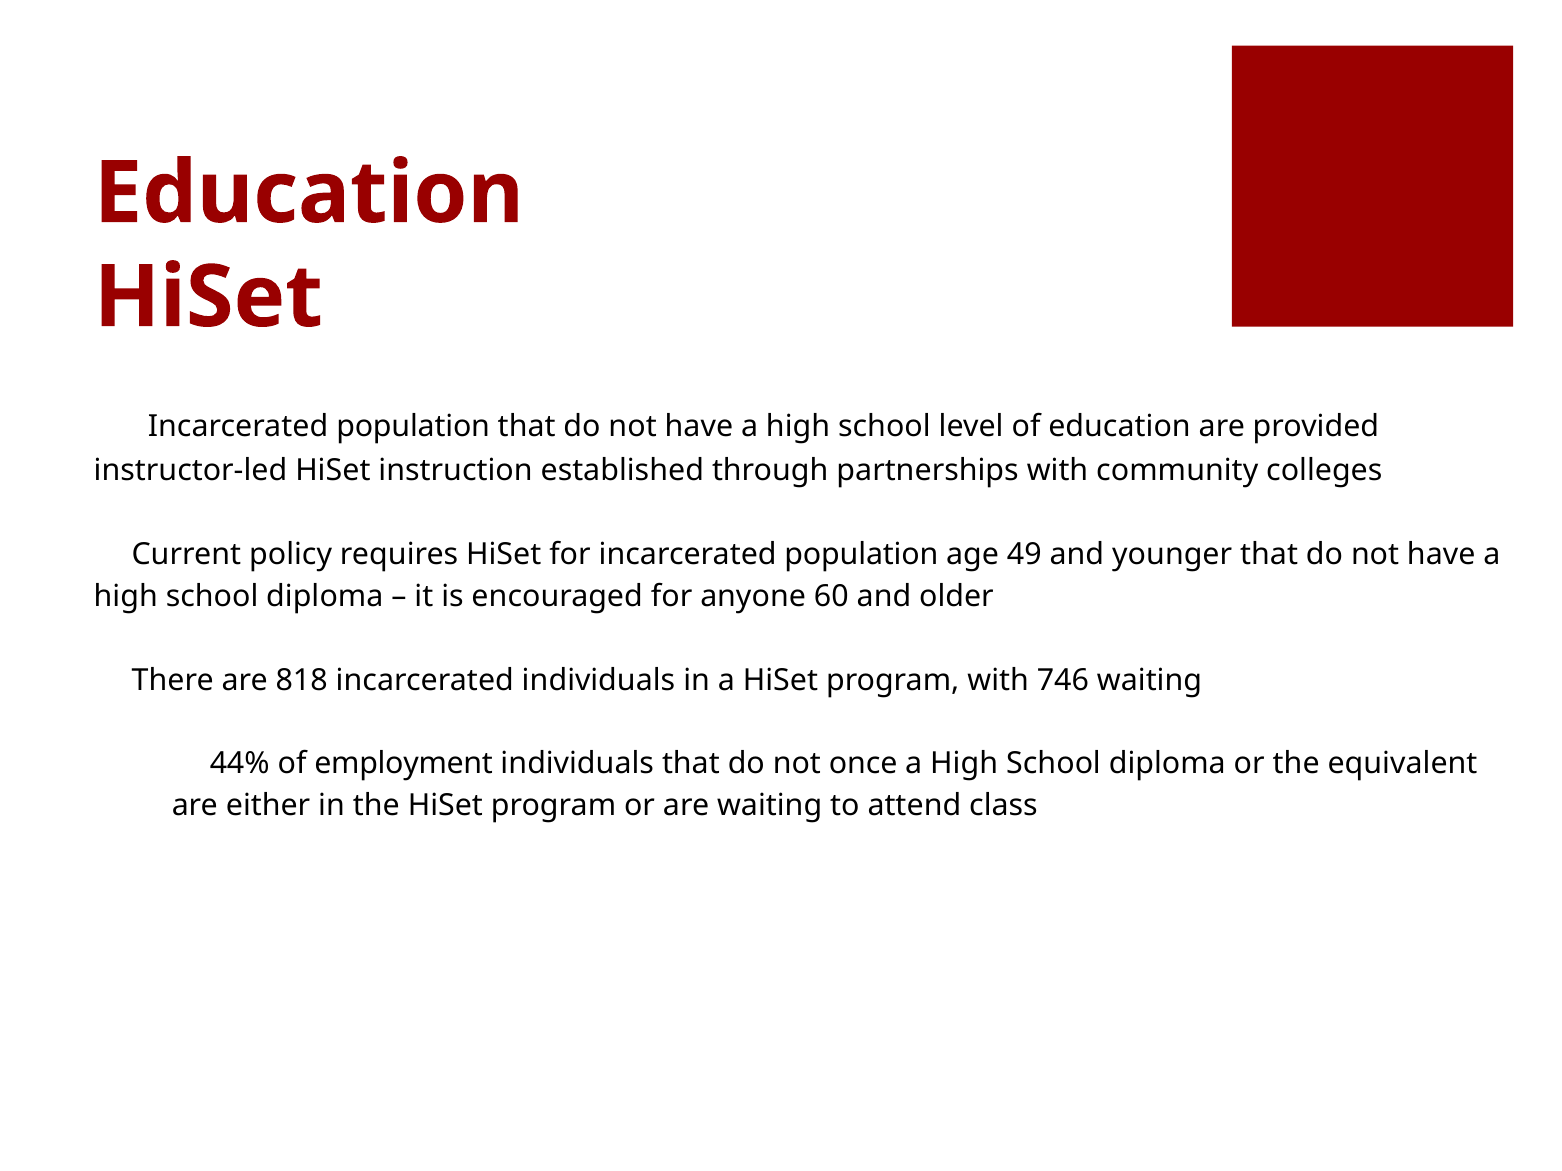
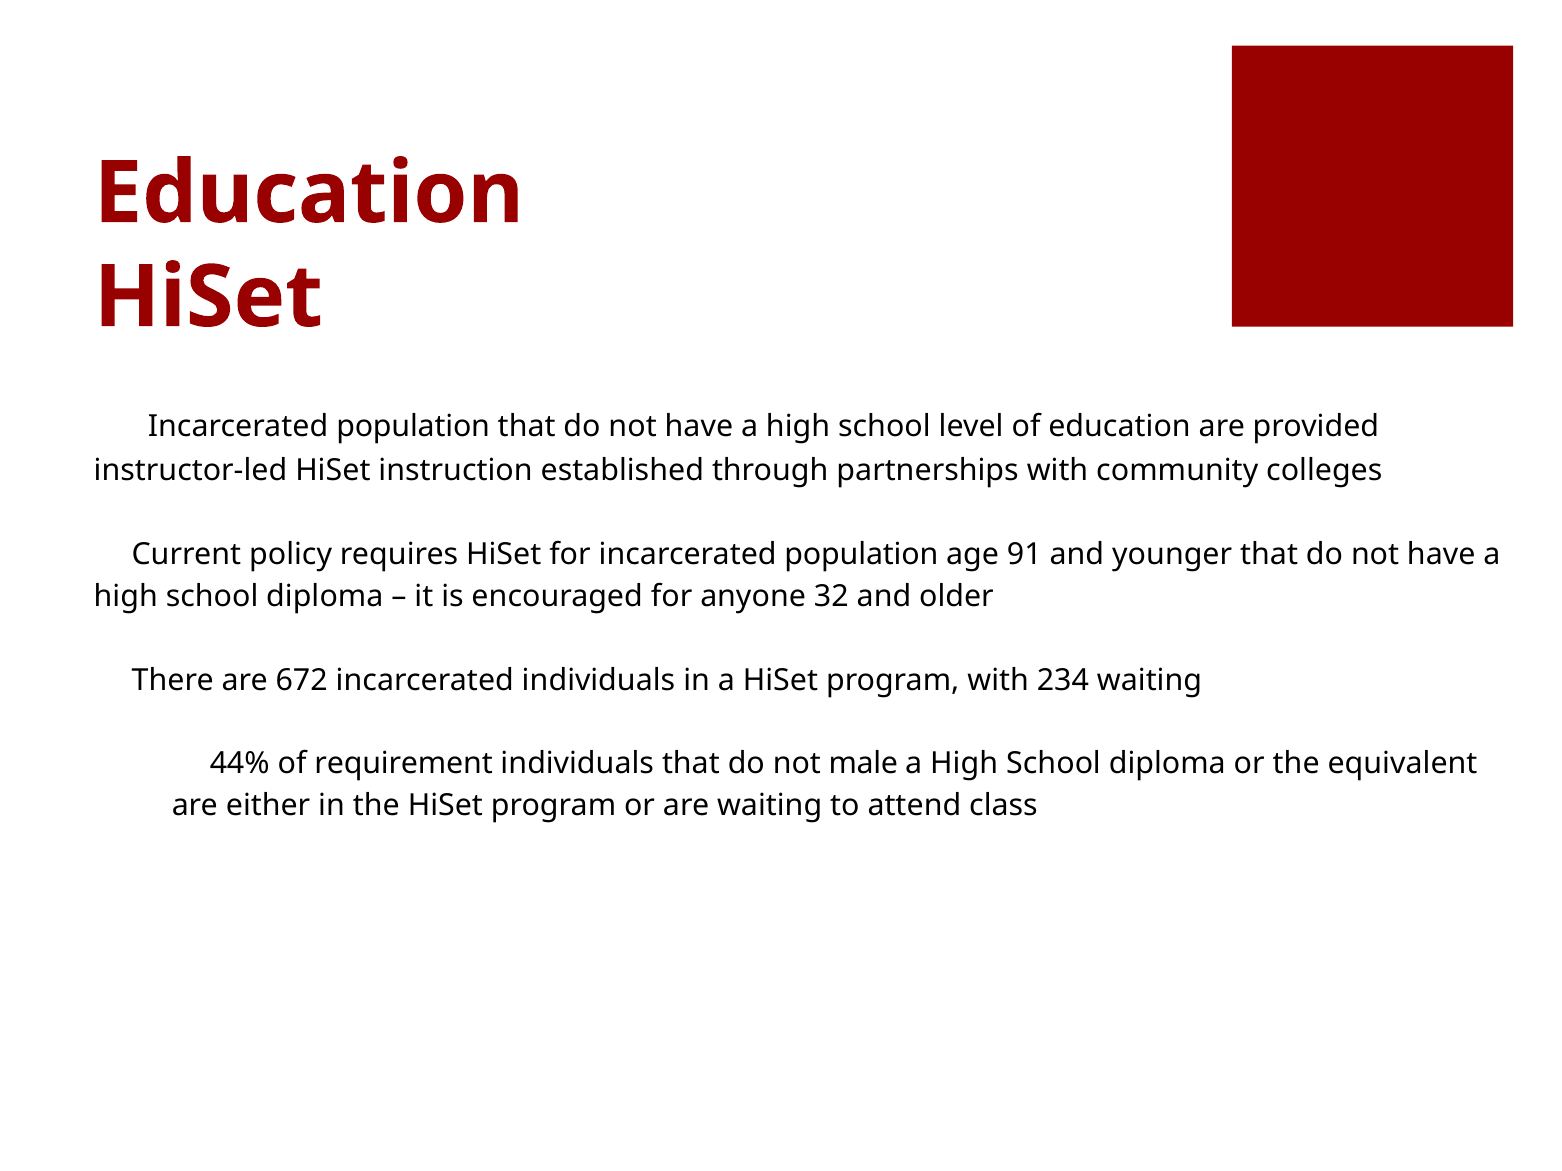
49: 49 -> 91 (1024, 555)
60: 60 -> 32 (831, 597)
818: 818 -> 672 (302, 680)
746: 746 -> 234 (1063, 680)
employment: employment -> requirement (404, 764)
once: once -> male (863, 764)
